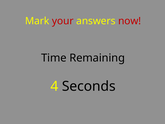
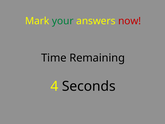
your colour: red -> green (63, 21)
